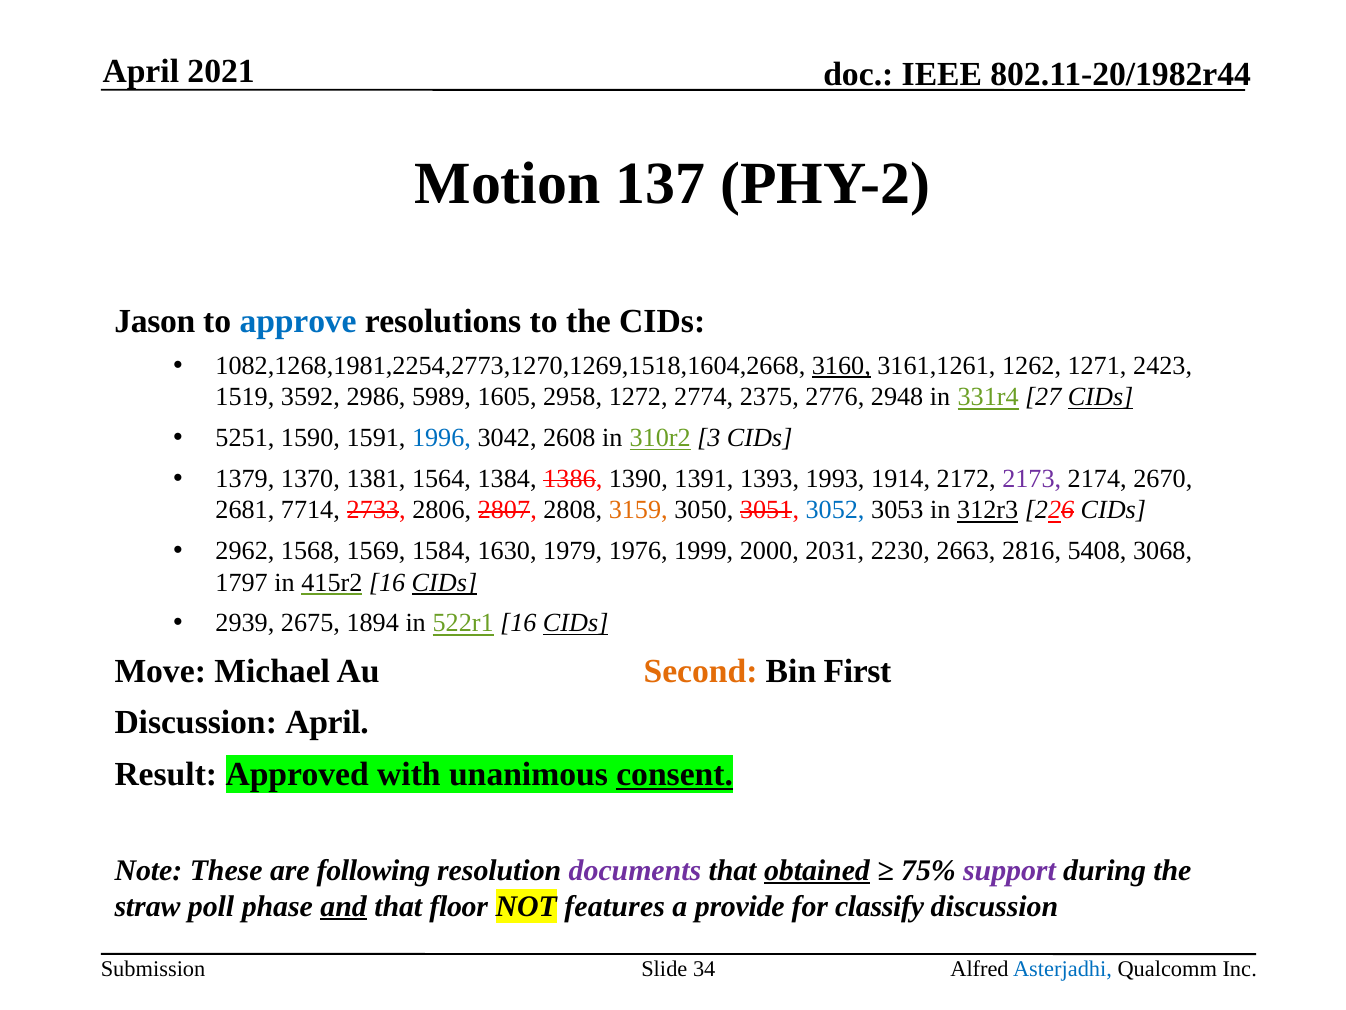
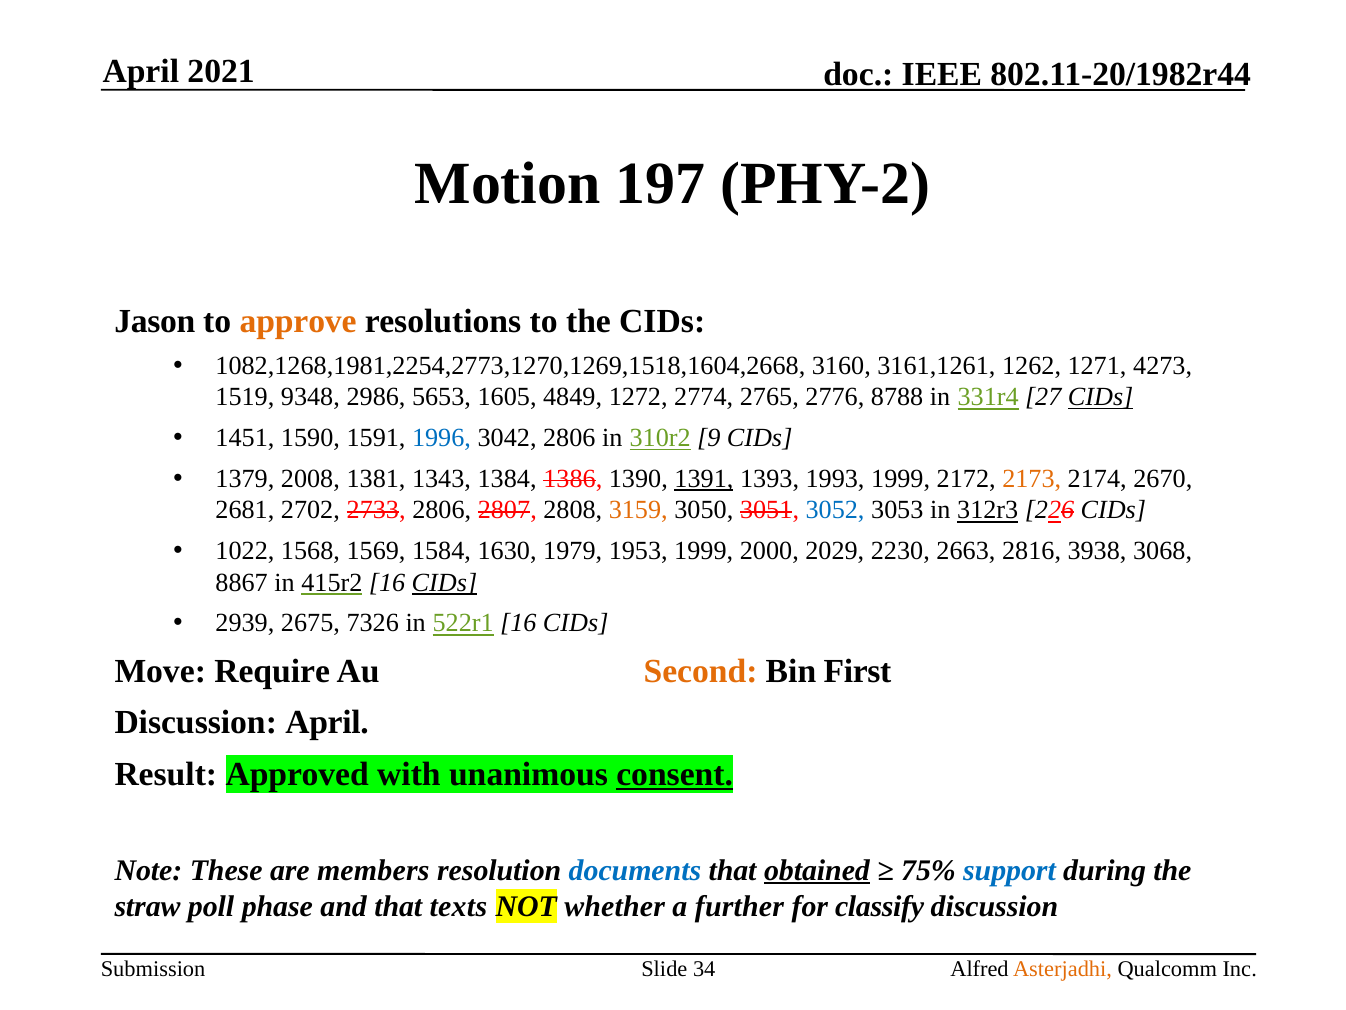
137: 137 -> 197 (660, 183)
approve colour: blue -> orange (298, 321)
3160 underline: present -> none (841, 366)
2423: 2423 -> 4273 (1163, 366)
3592: 3592 -> 9348 (310, 397)
5989: 5989 -> 5653 (442, 397)
2958: 2958 -> 4849 (573, 397)
2375: 2375 -> 2765 (769, 397)
2948: 2948 -> 8788 (897, 397)
5251: 5251 -> 1451 (245, 438)
3042 2608: 2608 -> 2806 (569, 438)
3: 3 -> 9 (709, 438)
1370: 1370 -> 2008 (310, 479)
1564: 1564 -> 1343 (442, 479)
1391 underline: none -> present (704, 479)
1993 1914: 1914 -> 1999 (901, 479)
2173 colour: purple -> orange (1032, 479)
7714: 7714 -> 2702 (310, 510)
2962: 2962 -> 1022 (245, 551)
1976: 1976 -> 1953 (638, 551)
2031: 2031 -> 2029 (835, 551)
5408: 5408 -> 3938 (1097, 551)
1797: 1797 -> 8867 (242, 582)
1894: 1894 -> 7326 (373, 623)
CIDs underline: present -> none (576, 623)
Michael: Michael -> Require (272, 671)
following: following -> members (373, 870)
documents colour: purple -> blue (635, 870)
support colour: purple -> blue (1009, 870)
and underline: present -> none (344, 906)
floor: floor -> texts (458, 906)
features: features -> whether (615, 906)
provide: provide -> further (739, 906)
Asterjadhi colour: blue -> orange (1063, 968)
